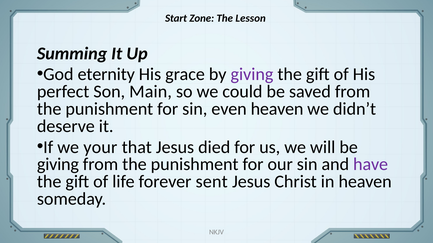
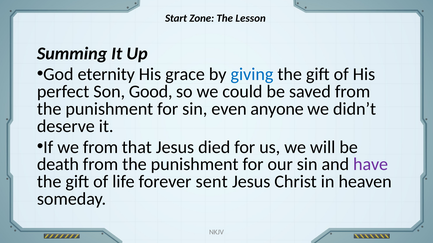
giving colour: purple -> blue (252, 75)
Main: Main -> Good (151, 92)
even heaven: heaven -> anyone (277, 109)
we your: your -> from (101, 147)
giving: giving -> death (58, 165)
